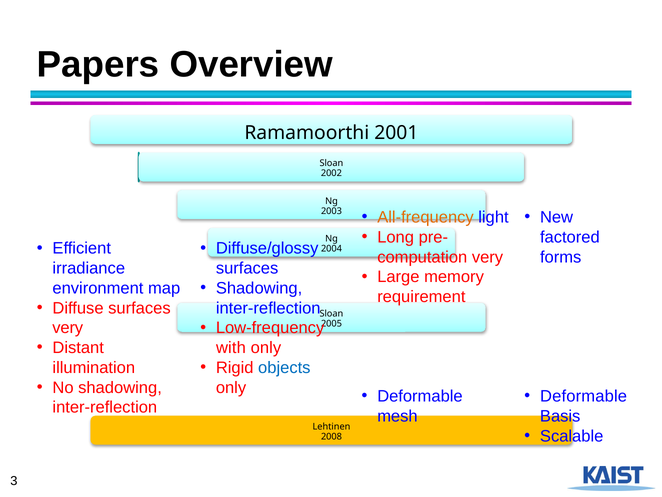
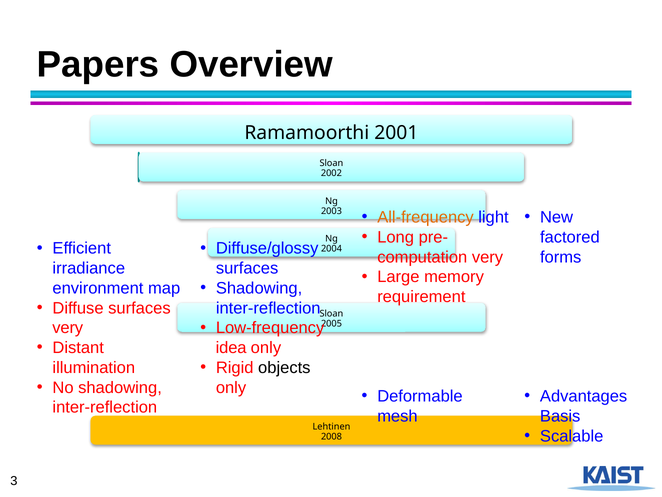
with: with -> idea (231, 348)
objects colour: blue -> black (284, 367)
Deformable: Deformable -> Advantages (584, 396)
